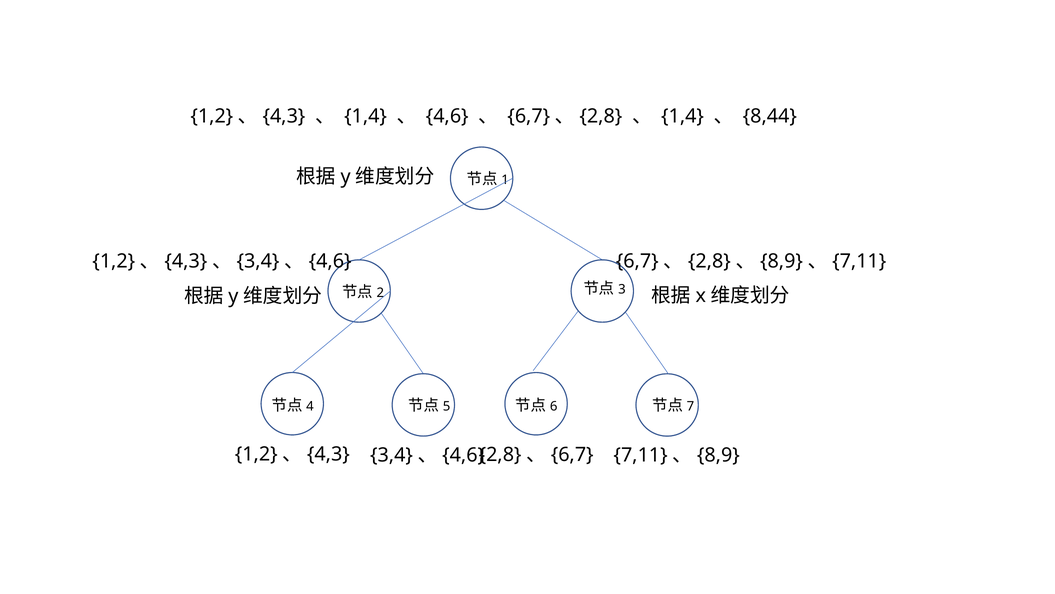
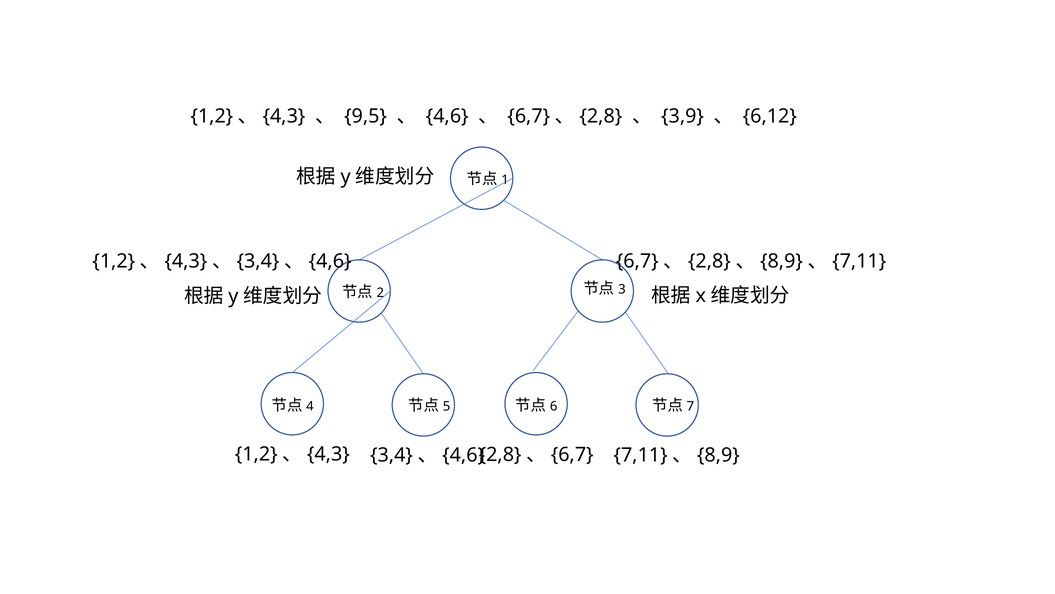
1,4: 1,4 -> 9,5 (366, 116)
1,4: 1,4 -> 3,9 (683, 116)
8,44: 8,44 -> 6,12 (770, 116)
